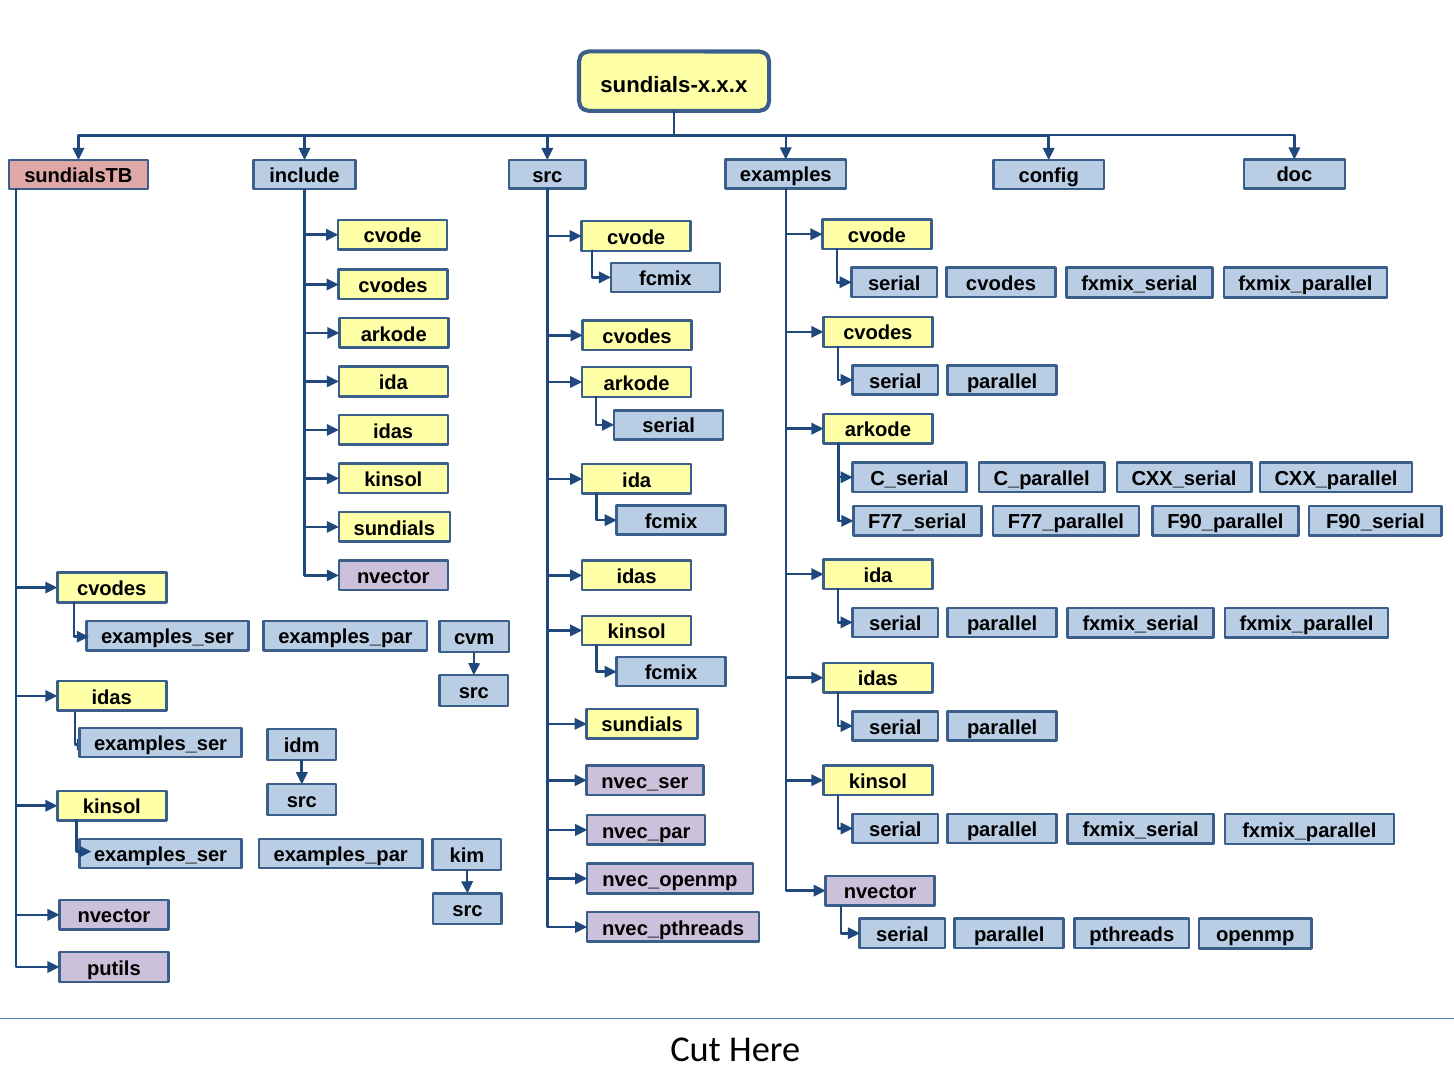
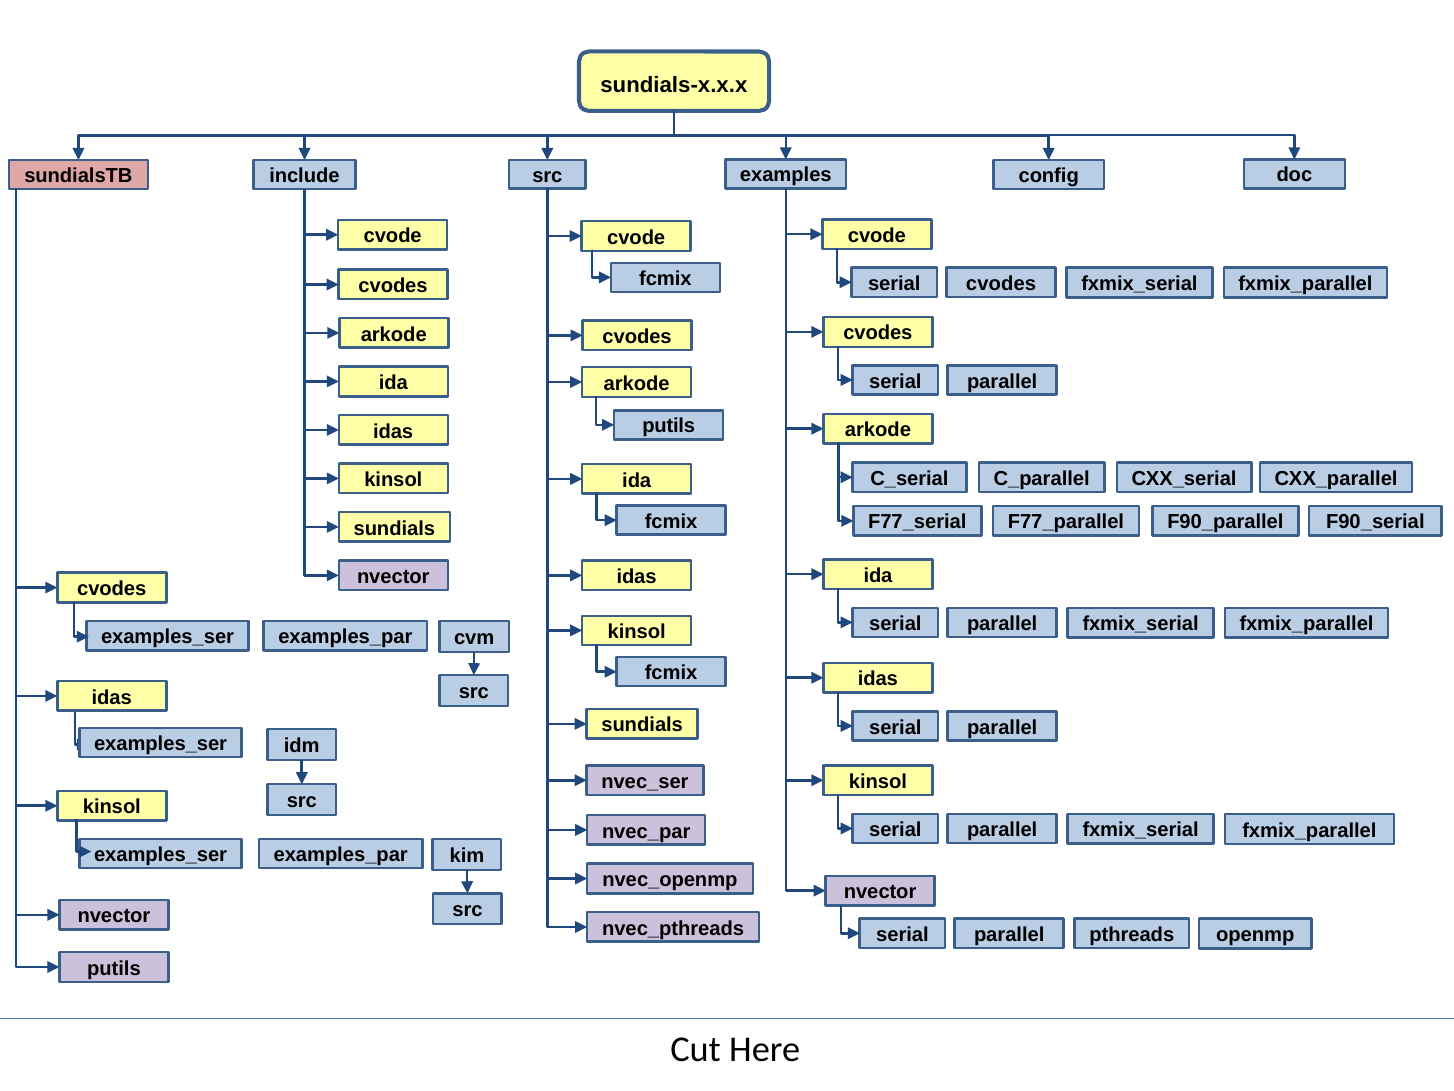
serial: serial -> putils (669, 426)
